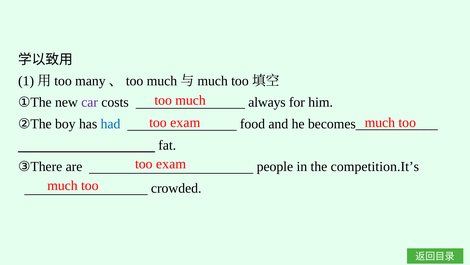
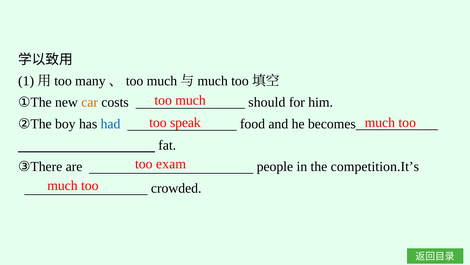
car colour: purple -> orange (90, 102)
always: always -> should (267, 102)
exam: exam -> speak (185, 122)
